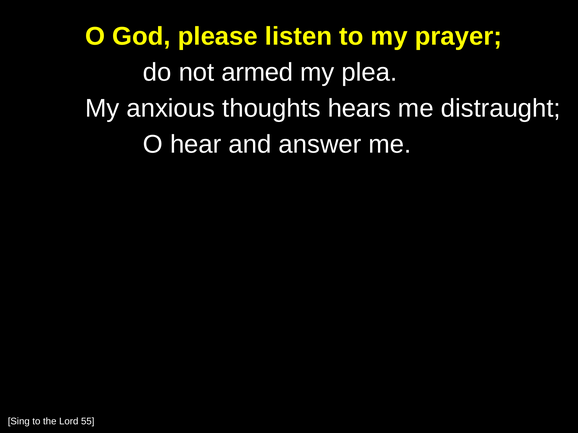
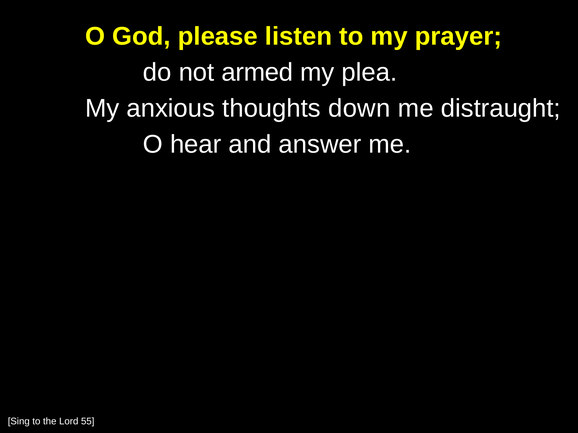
hears: hears -> down (359, 109)
